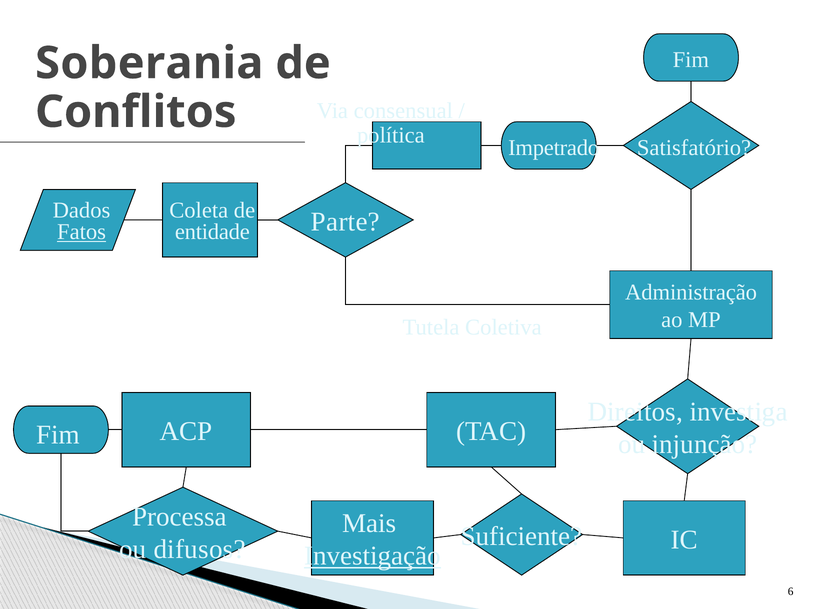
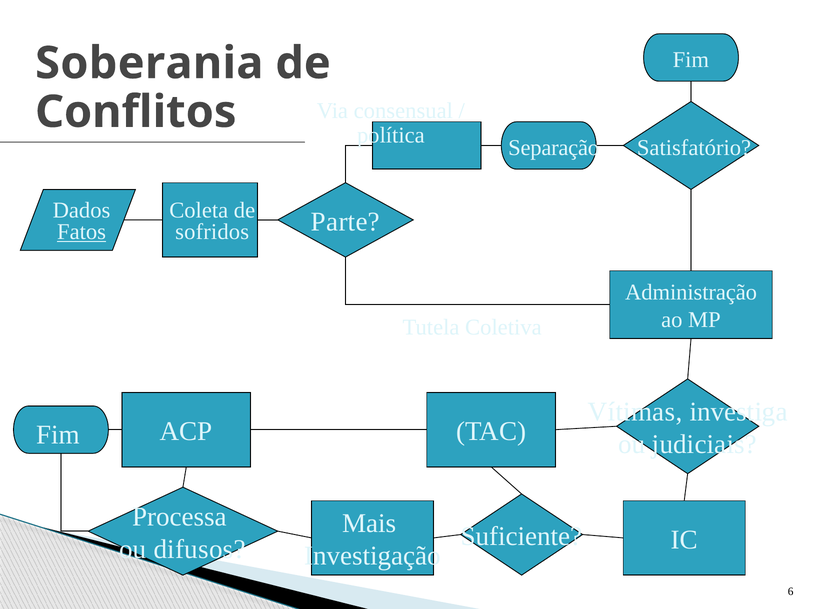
Impetrado: Impetrado -> Separação (554, 148)
entidade: entidade -> sofridos (212, 232)
Direitos: Direitos -> Vítimas (635, 412)
injunção: injunção -> judiciais (704, 445)
Investigação underline: present -> none (373, 557)
